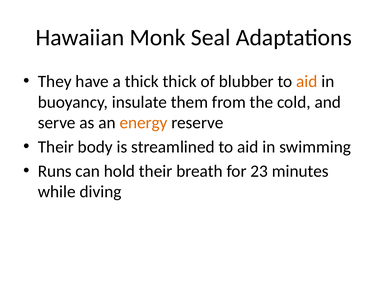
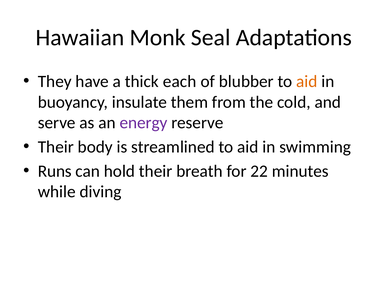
thick thick: thick -> each (180, 81)
energy colour: orange -> purple (144, 123)
23: 23 -> 22 (259, 171)
